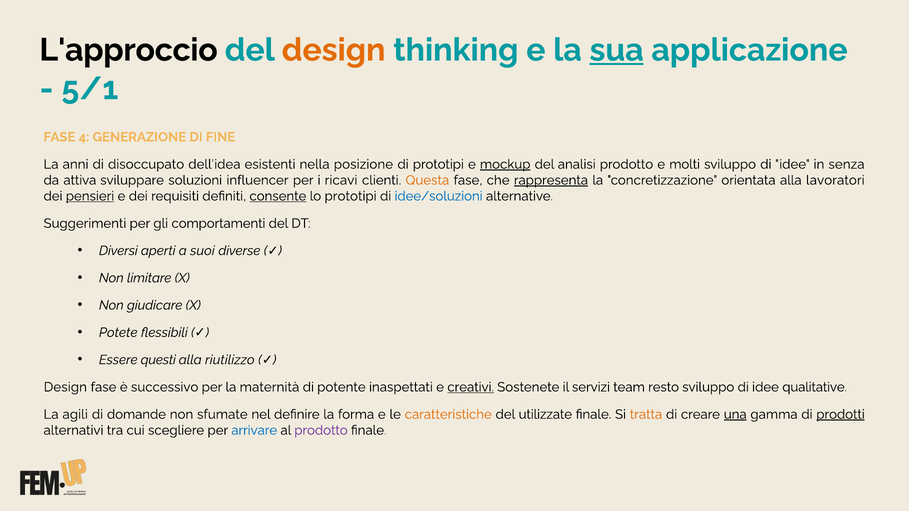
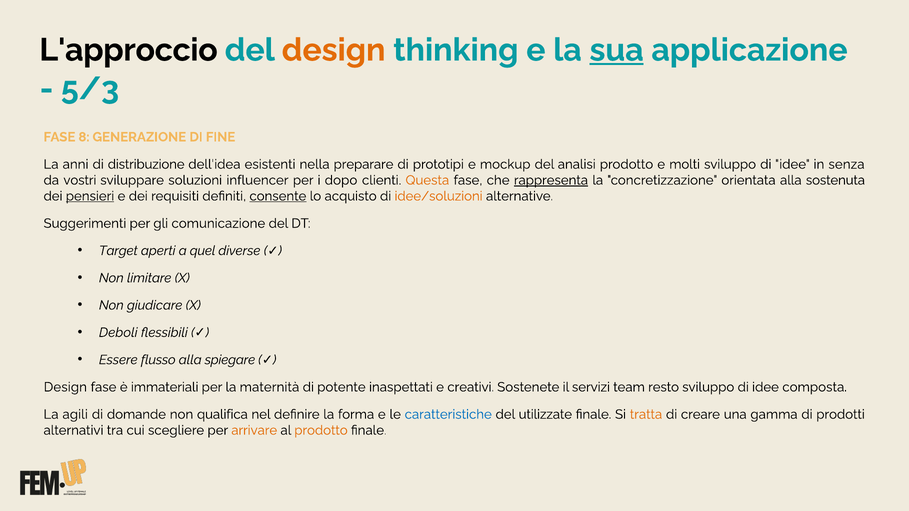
5/1: 5/1 -> 5/3 (90, 89)
4: 4 -> 8 (84, 137)
disoccupato: disoccupato -> distribuzione (146, 164)
posizione: posizione -> preparare (364, 164)
mockup underline: present -> none (505, 164)
attiva: attiva -> vostri (80, 180)
ricavi: ricavi -> dopo (341, 180)
lavoratori: lavoratori -> sostenuta (835, 180)
lo prototipi: prototipi -> acquisto (351, 196)
idee/soluzioni colour: blue -> orange (439, 196)
comportamenti: comportamenti -> comunicazione (218, 224)
Diversi: Diversi -> Target (118, 251)
suoi: suoi -> quel (203, 251)
Potete: Potete -> Deboli (118, 333)
questi: questi -> flusso (158, 360)
riutilizzo: riutilizzo -> spiegare (230, 360)
successivo: successivo -> immateriali (165, 387)
creativi underline: present -> none (471, 387)
qualitative: qualitative -> composta (815, 387)
sfumate: sfumate -> qualifica (222, 415)
caratteristiche colour: orange -> blue (448, 415)
una underline: present -> none (735, 415)
prodotti underline: present -> none (841, 415)
arrivare colour: blue -> orange (254, 431)
prodotto colour: purple -> orange (321, 431)
